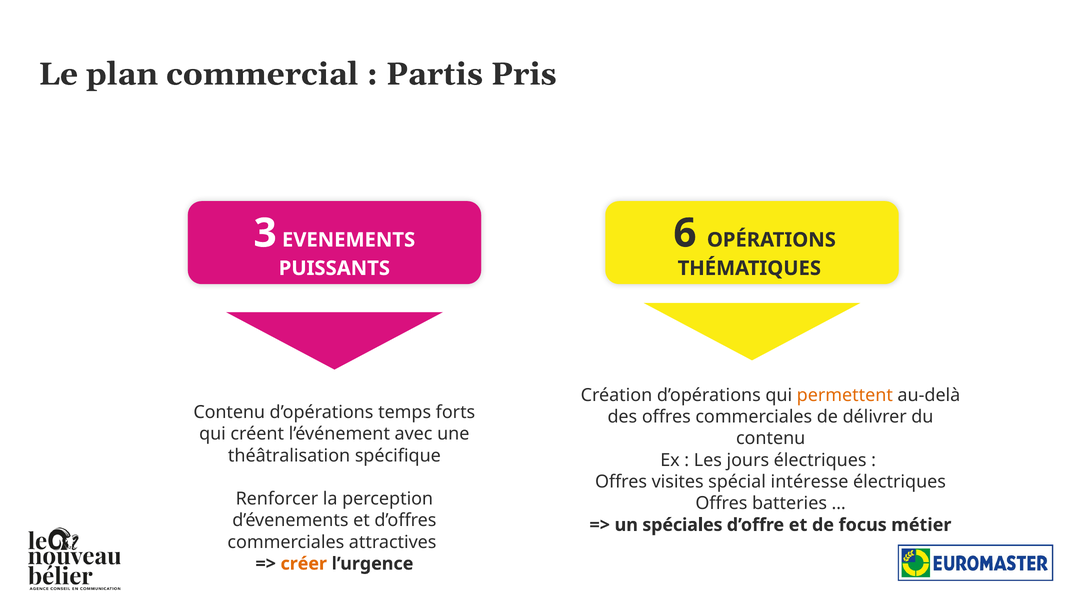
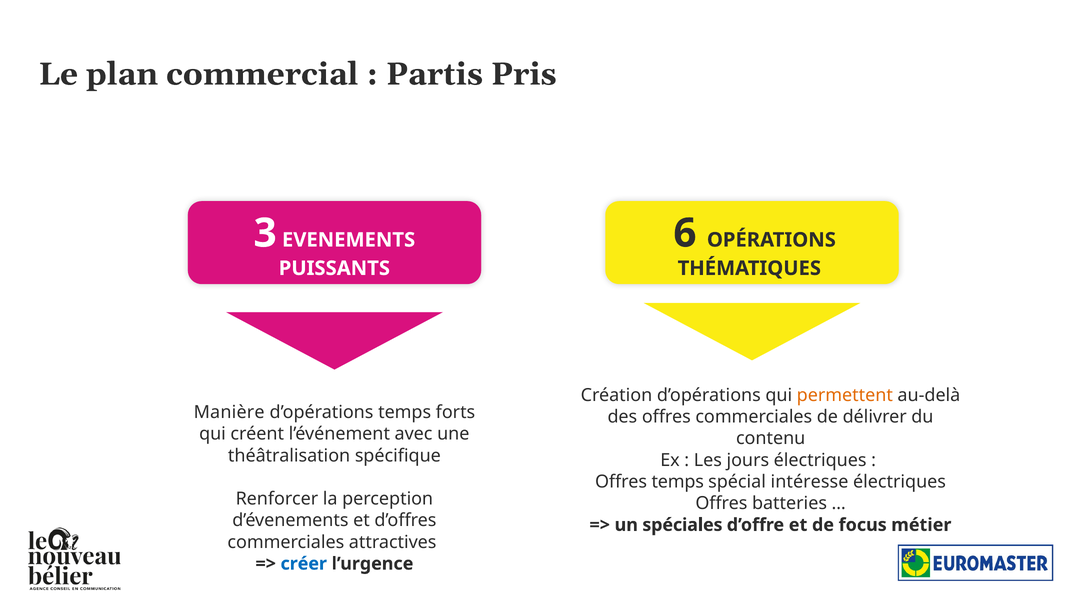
Contenu: Contenu -> Manière (229, 412)
Offres visites: visites -> temps (678, 481)
créer colour: orange -> blue (304, 563)
